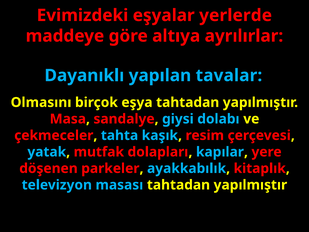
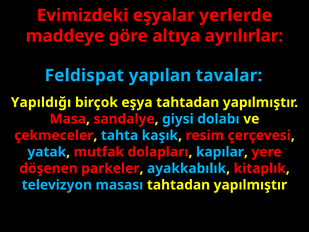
Dayanıklı: Dayanıklı -> Feldispat (84, 75)
Olmasını: Olmasını -> Yapıldığı (41, 102)
